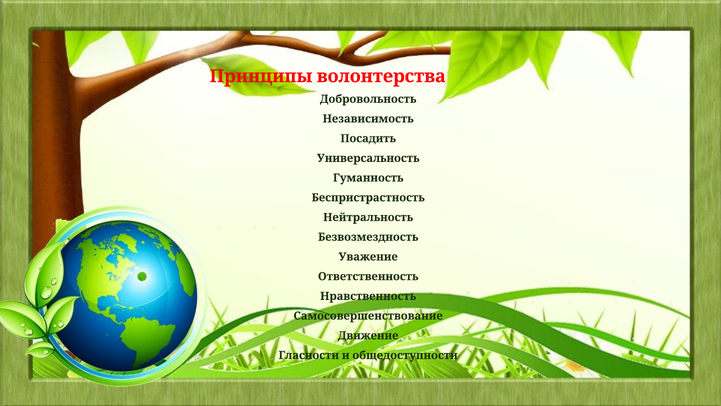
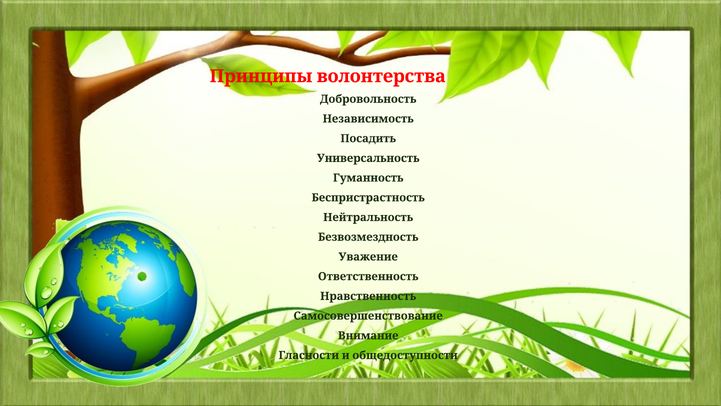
Движение: Движение -> Внимание (368, 335)
